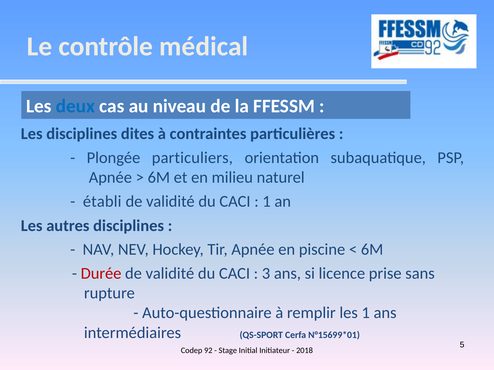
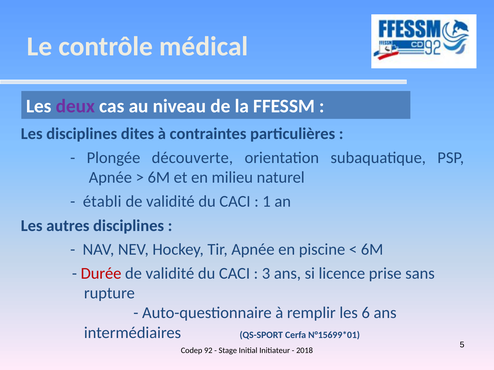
deux colour: blue -> purple (75, 106)
particuliers: particuliers -> découverte (192, 158)
les 1: 1 -> 6 (366, 313)
